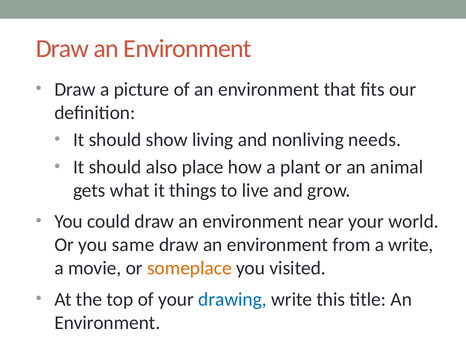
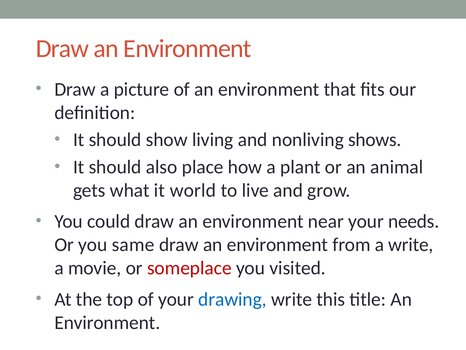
needs: needs -> shows (375, 140)
things: things -> world (193, 190)
world: world -> needs (414, 221)
someplace colour: orange -> red (189, 268)
